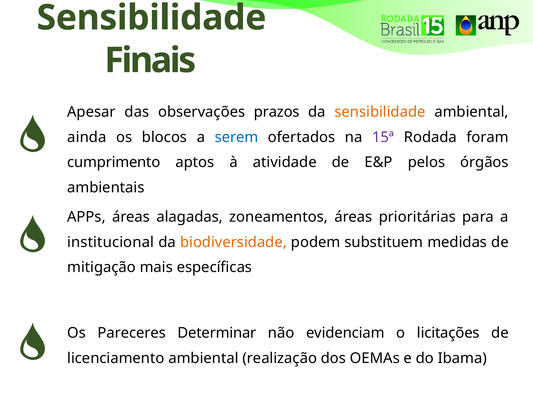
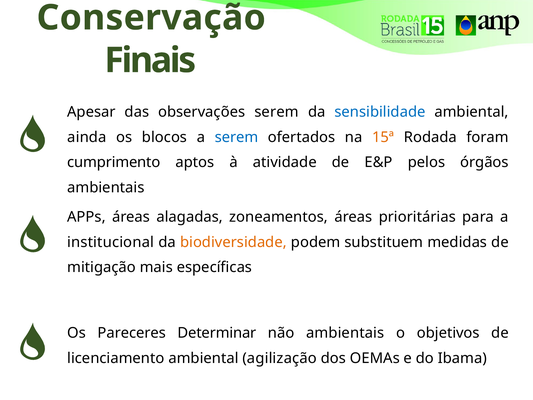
Sensibilidade: Sensibilidade -> Conservação (151, 18)
observações prazos: prazos -> serem (277, 112)
sensibilidade colour: orange -> blue (380, 112)
15ª colour: purple -> orange (383, 137)
não evidenciam: evidenciam -> ambientais (345, 333)
licitações: licitações -> objetivos (448, 333)
realização: realização -> agilização (280, 358)
